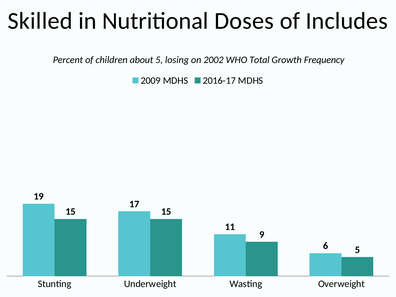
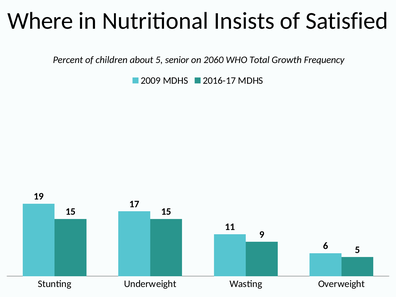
Skilled: Skilled -> Where (40, 21)
Doses: Doses -> Insists (244, 21)
Includes: Includes -> Satisfied (347, 21)
losing: losing -> senior (177, 60)
2002: 2002 -> 2060 (214, 60)
